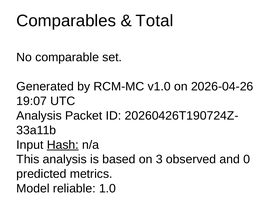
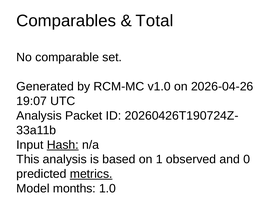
3: 3 -> 1 (159, 160)
metrics underline: none -> present (91, 174)
reliable: reliable -> months (74, 189)
